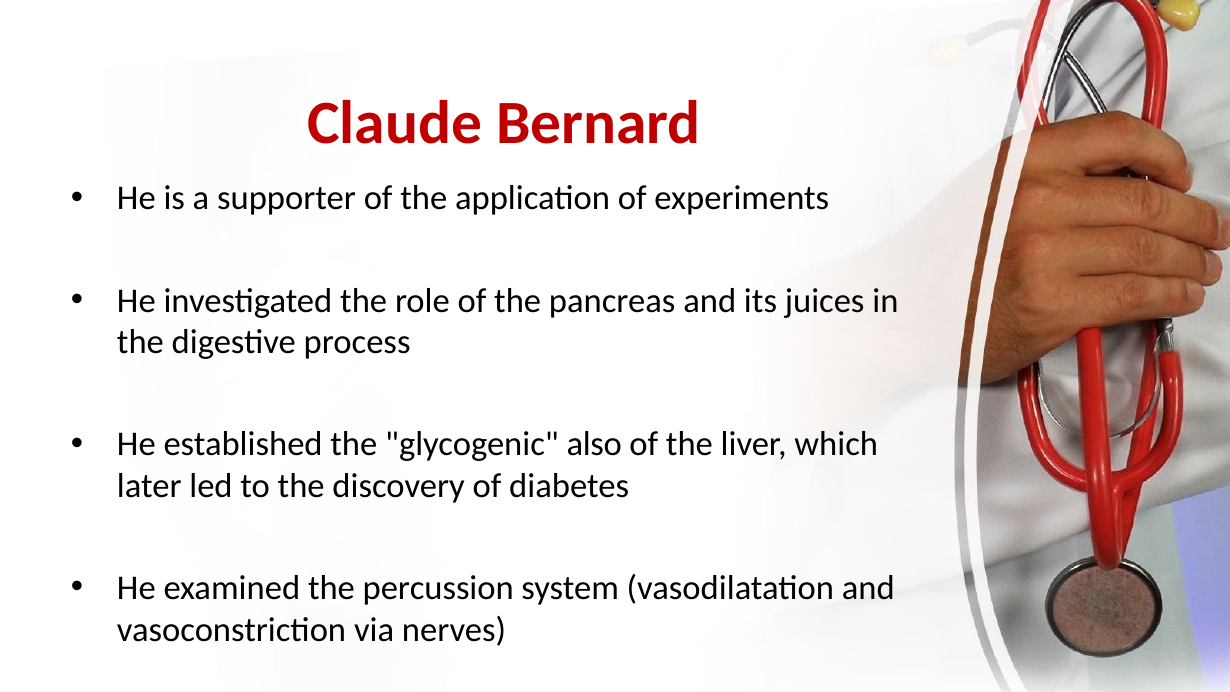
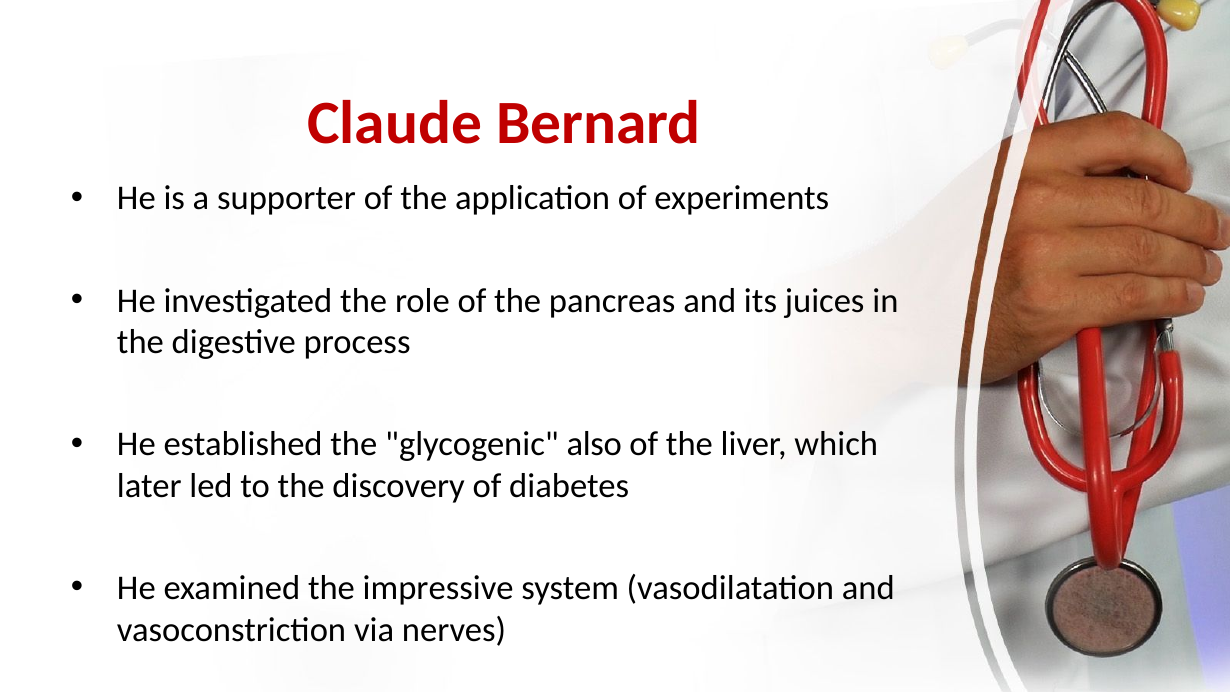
percussion: percussion -> impressive (438, 588)
